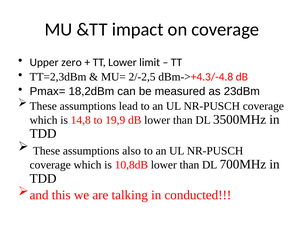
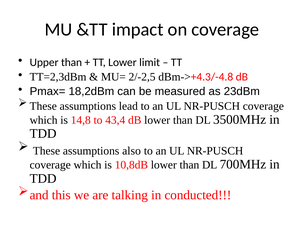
Upper zero: zero -> than (72, 62)
19,9: 19,9 -> 43,4 (115, 120)
